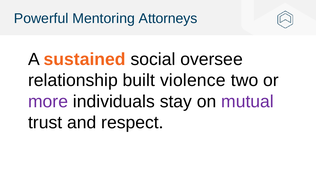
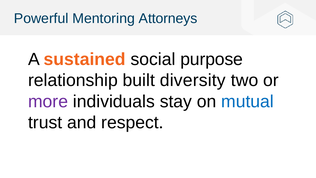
oversee: oversee -> purpose (212, 59)
violence: violence -> diversity (193, 80)
mutual colour: purple -> blue (248, 101)
